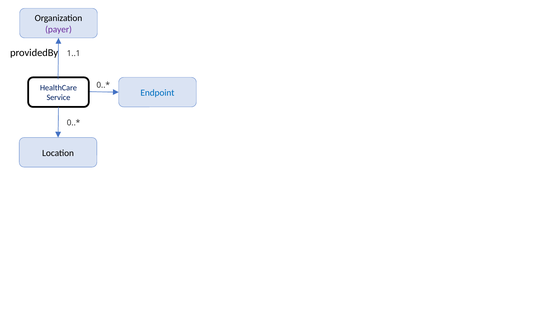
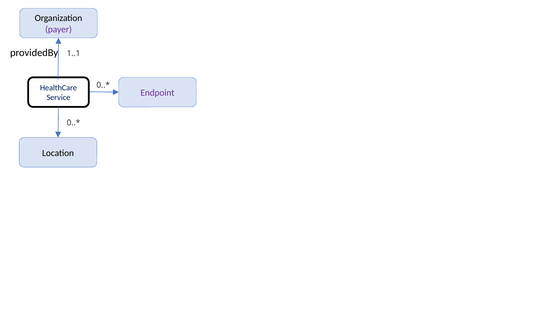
Endpoint colour: blue -> purple (157, 93)
